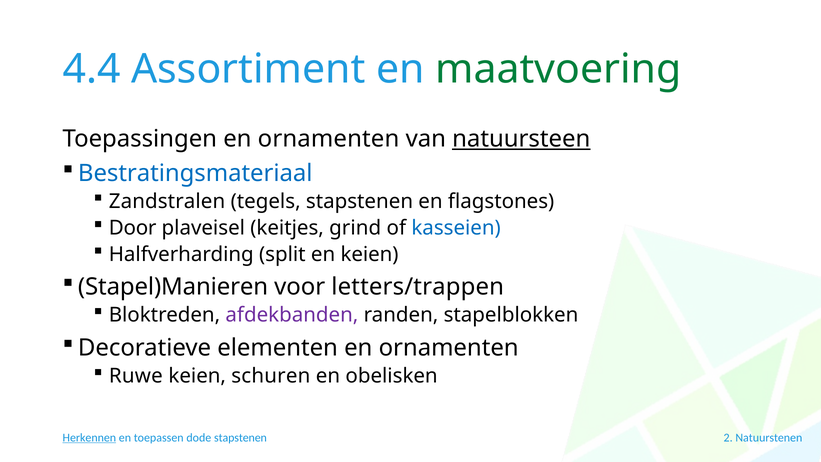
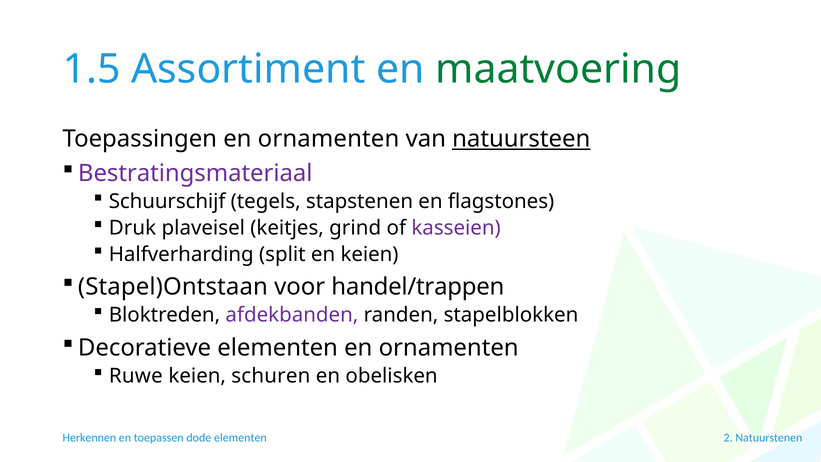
4.4: 4.4 -> 1.5 (92, 69)
Bestratingsmateriaal colour: blue -> purple (195, 173)
Zandstralen: Zandstralen -> Schuurschijf (167, 201)
Door: Door -> Druk (132, 228)
kasseien colour: blue -> purple (456, 228)
Stapel)Manieren: Stapel)Manieren -> Stapel)Ontstaan (173, 287)
letters/trappen: letters/trappen -> handel/trappen (418, 287)
Herkennen underline: present -> none (89, 438)
dode stapstenen: stapstenen -> elementen (240, 438)
